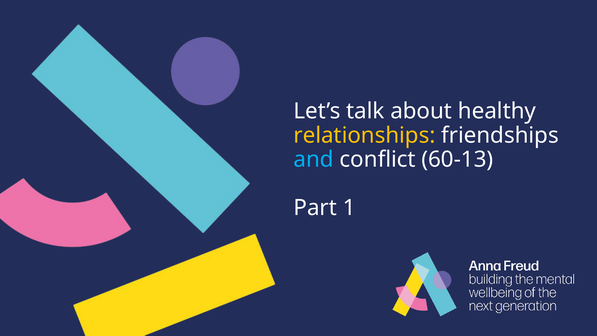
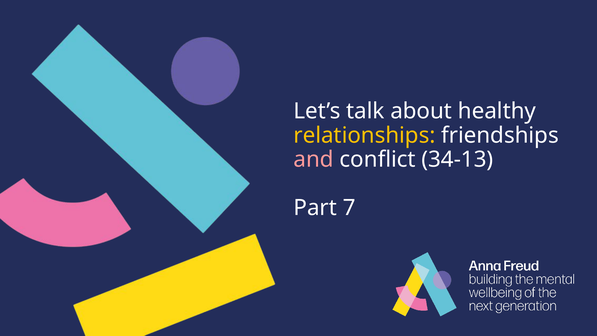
and colour: light blue -> pink (314, 159)
60-13: 60-13 -> 34-13 (457, 159)
1: 1 -> 7 (349, 208)
